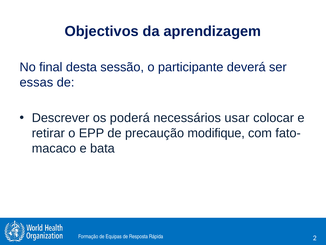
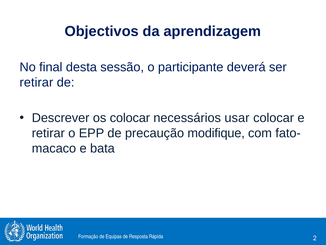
essas: essas -> retirar (36, 82)
os poderá: poderá -> colocar (130, 118)
